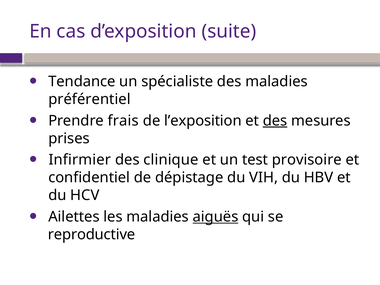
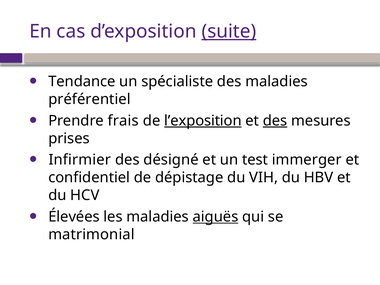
suite underline: none -> present (229, 31)
l’exposition underline: none -> present (203, 121)
clinique: clinique -> désigné (171, 160)
provisoire: provisoire -> immerger (307, 160)
Ailettes: Ailettes -> Élevées (74, 217)
reproductive: reproductive -> matrimonial (91, 235)
